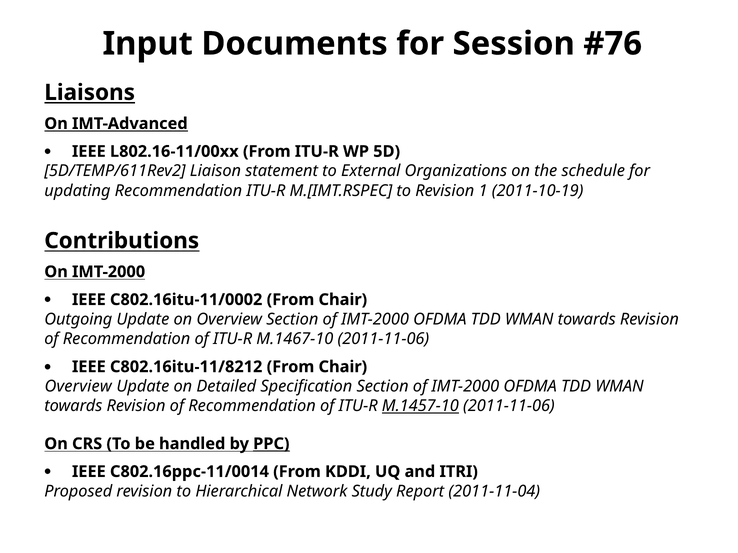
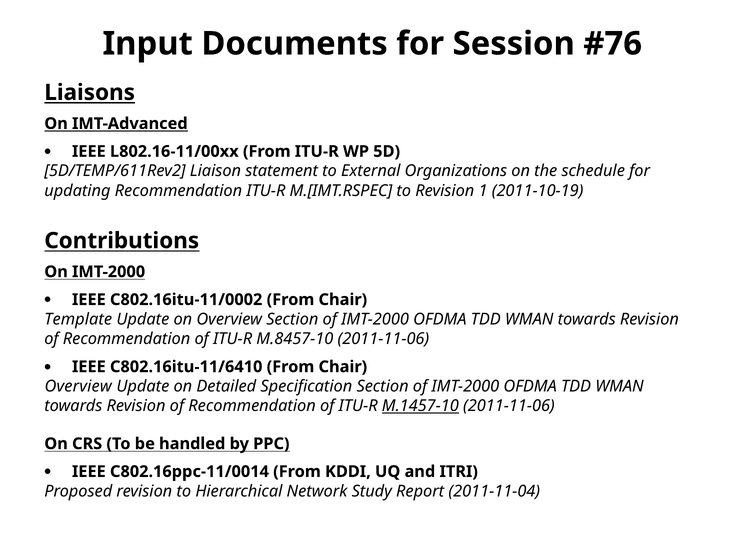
Outgoing: Outgoing -> Template (78, 320)
M.1467-10: M.1467-10 -> M.8457-10 (295, 339)
C802.16itu-11/8212: C802.16itu-11/8212 -> C802.16itu-11/6410 (186, 367)
PPC underline: present -> none (271, 444)
